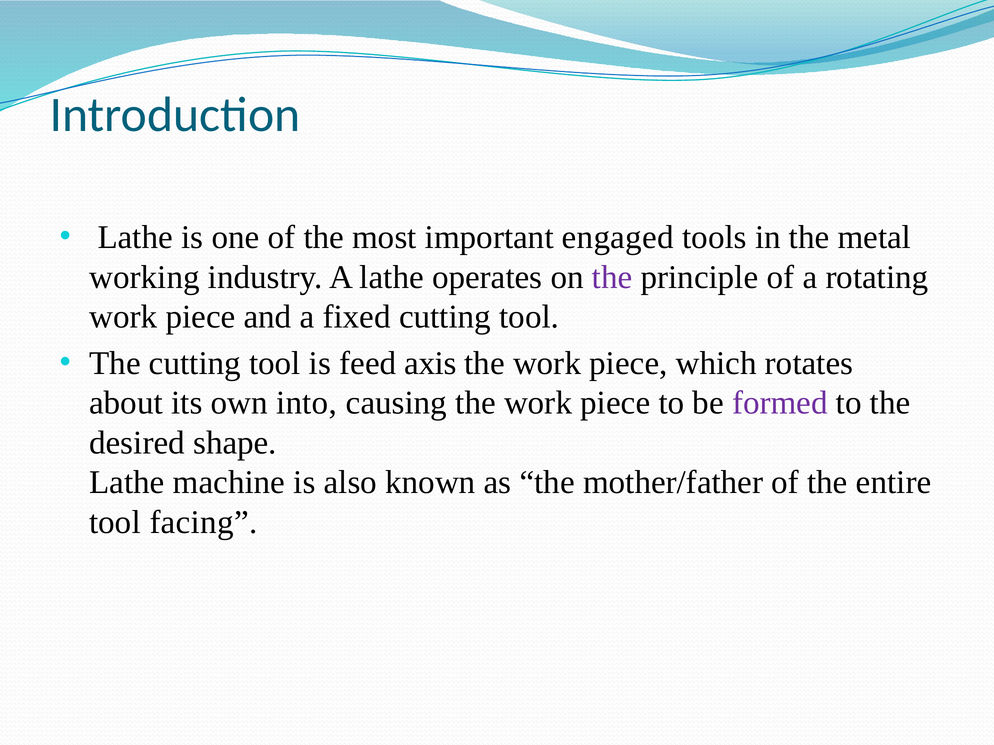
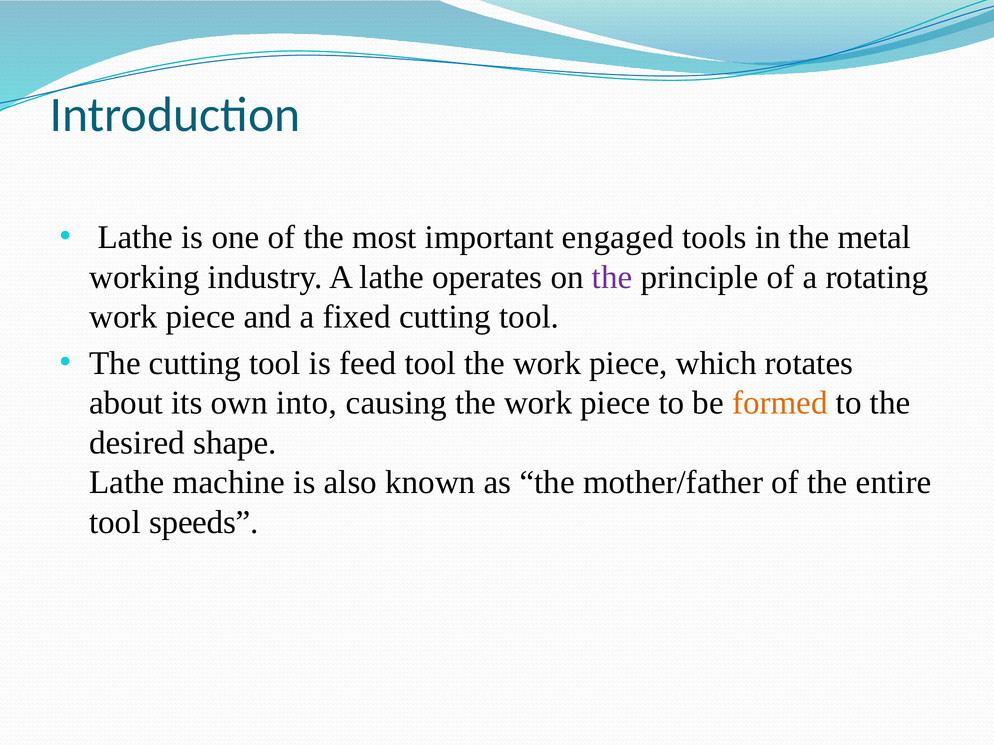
feed axis: axis -> tool (430, 363)
formed colour: purple -> orange (780, 403)
facing: facing -> speeds (204, 522)
